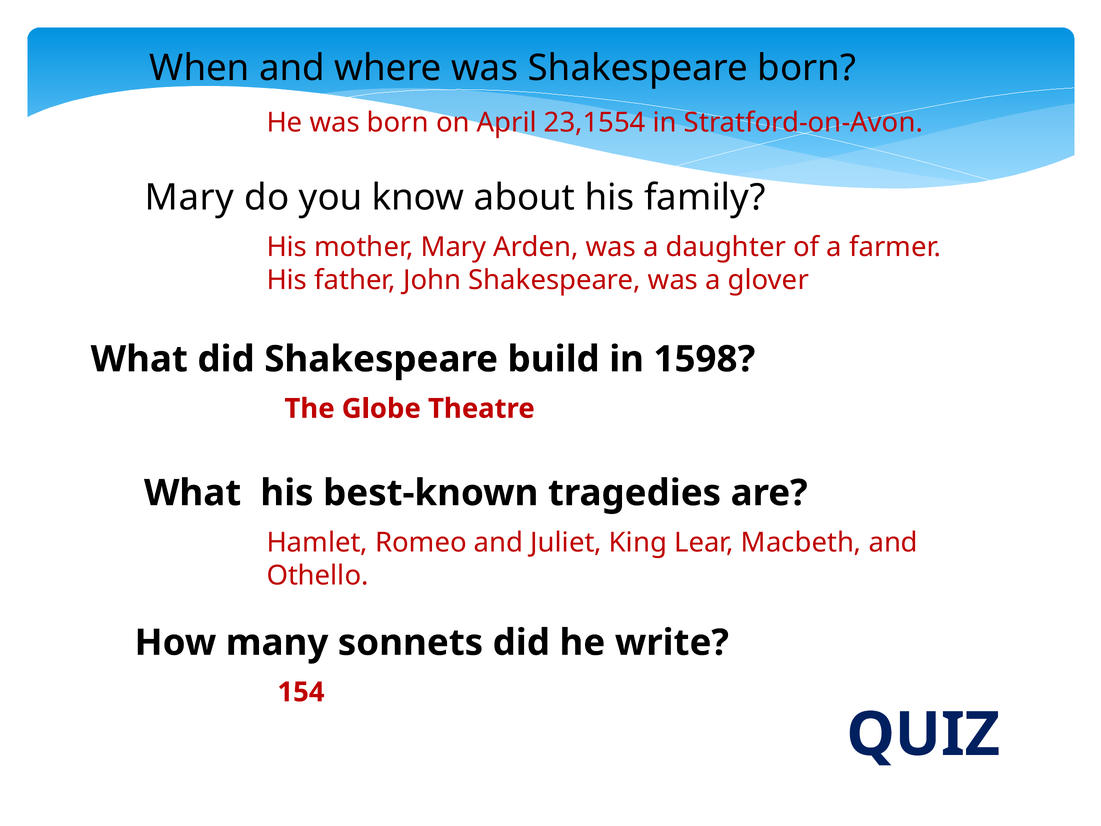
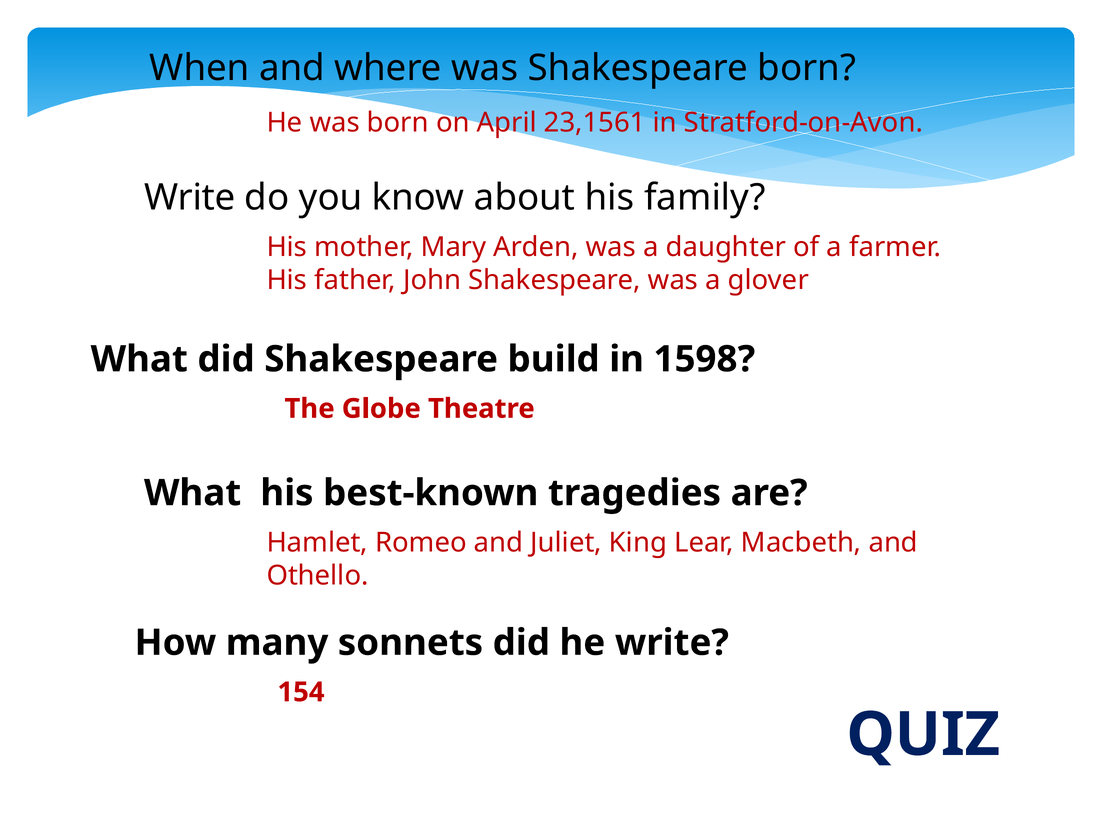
23,1554: 23,1554 -> 23,1561 (595, 123)
Mary: Mary -> Write (190, 198)
